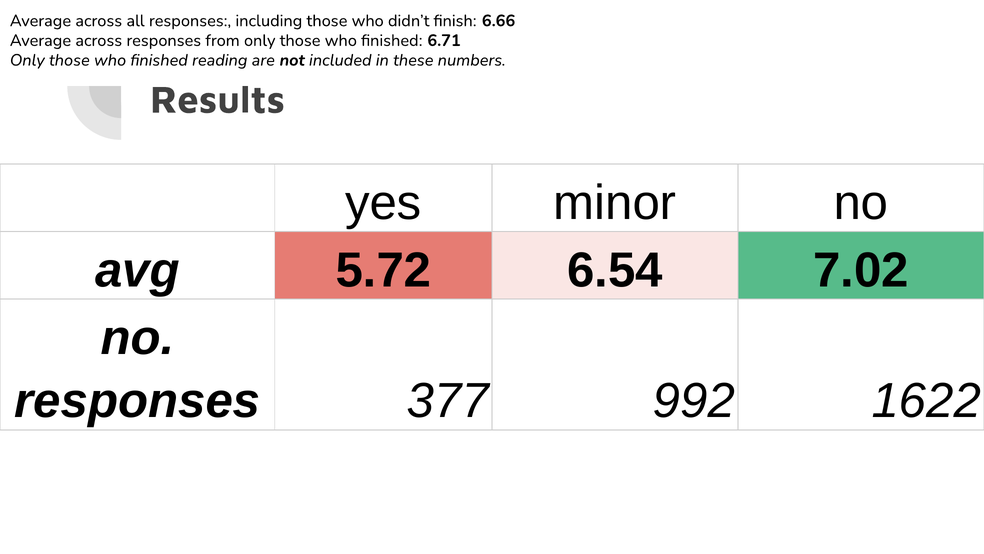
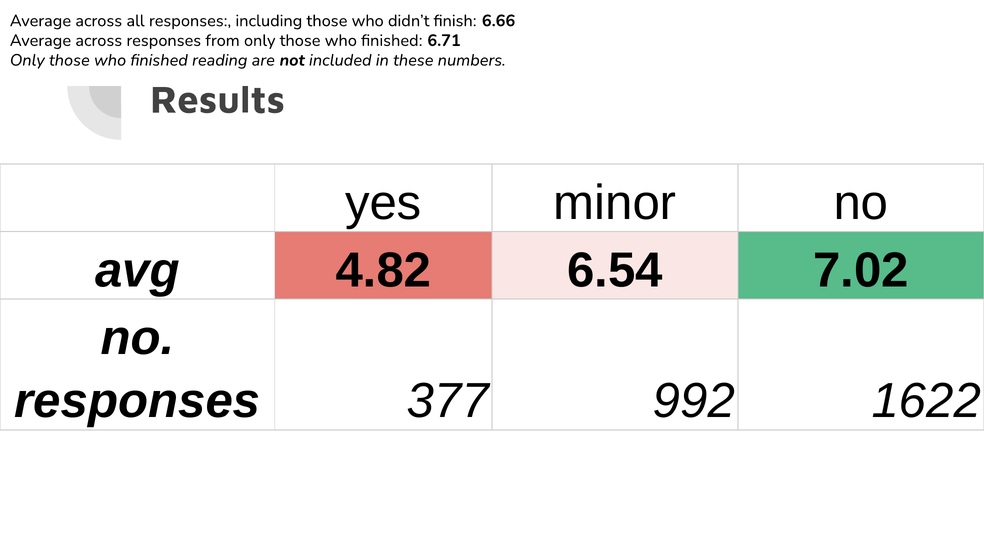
5.72: 5.72 -> 4.82 (383, 270)
